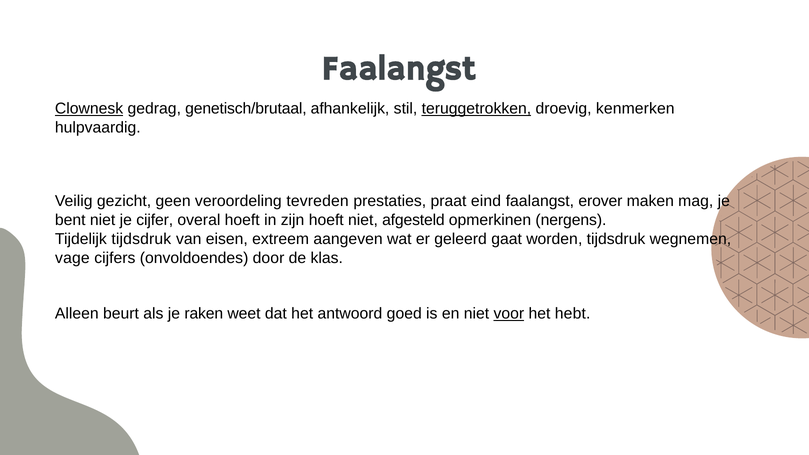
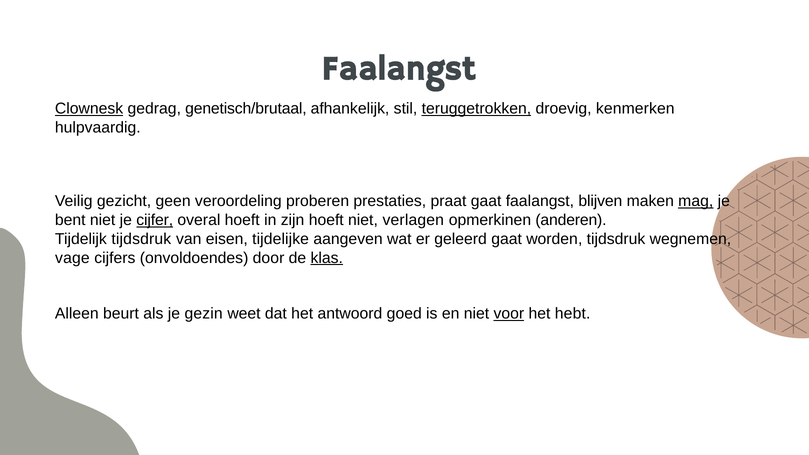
tevreden: tevreden -> proberen (318, 201)
praat eind: eind -> gaat (486, 201)
erover: erover -> blijven (600, 201)
mag underline: none -> present (696, 201)
cijfer underline: none -> present (155, 220)
afgesteld: afgesteld -> verlagen (413, 220)
nergens: nergens -> anderen (571, 220)
extreem: extreem -> tijdelijke (281, 239)
klas underline: none -> present (327, 258)
raken: raken -> gezin (204, 314)
